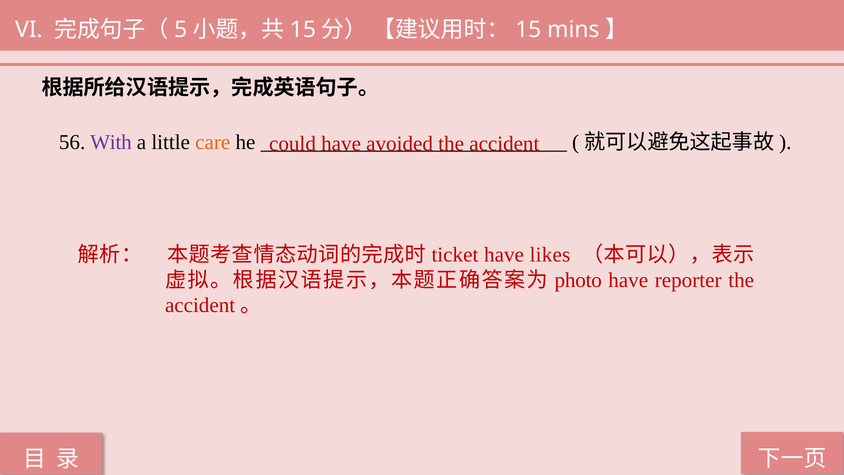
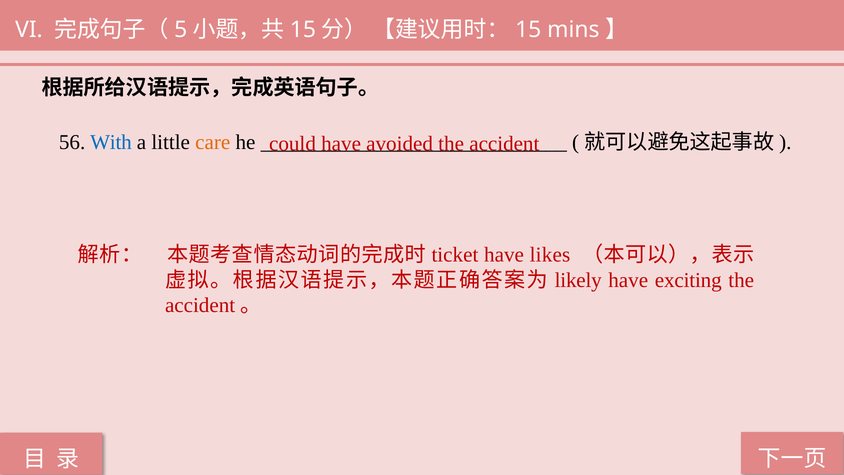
With colour: purple -> blue (111, 142)
photo: photo -> likely (578, 280)
reporter: reporter -> exciting (688, 280)
